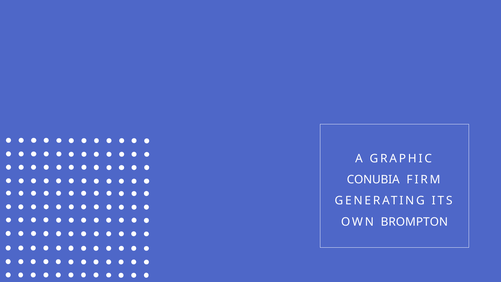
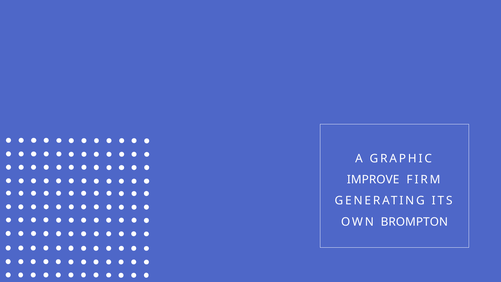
CONUBIA: CONUBIA -> IMPROVE (373, 180)
